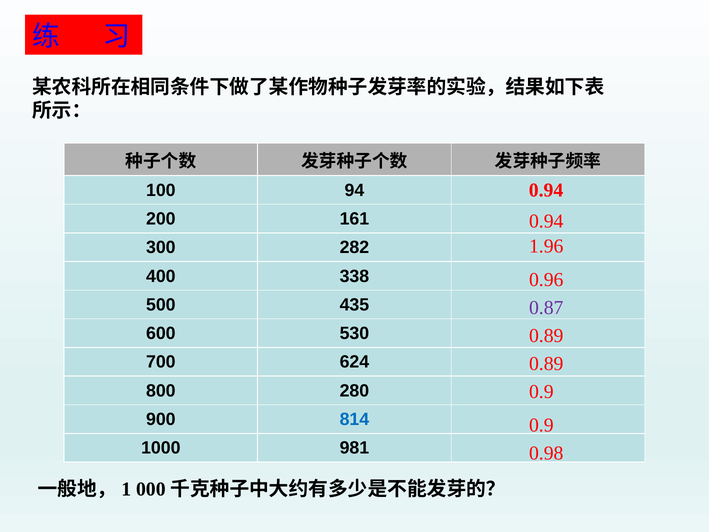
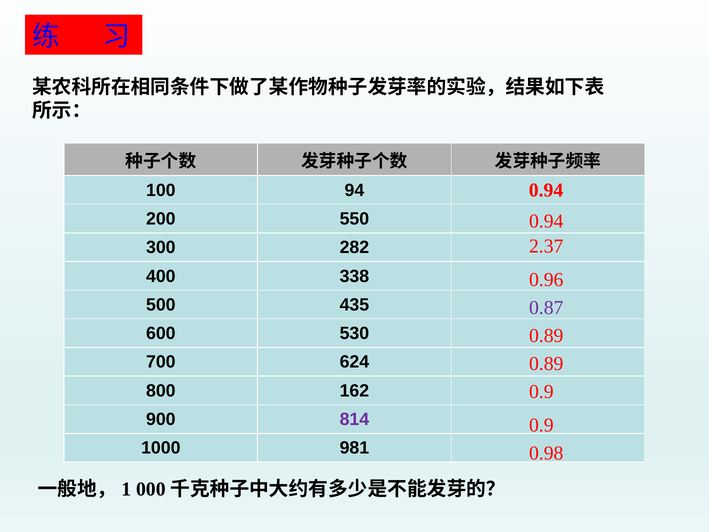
161: 161 -> 550 (354, 219)
1.96: 1.96 -> 2.37 (546, 246)
280: 280 -> 162 (354, 391)
814 colour: blue -> purple (354, 419)
